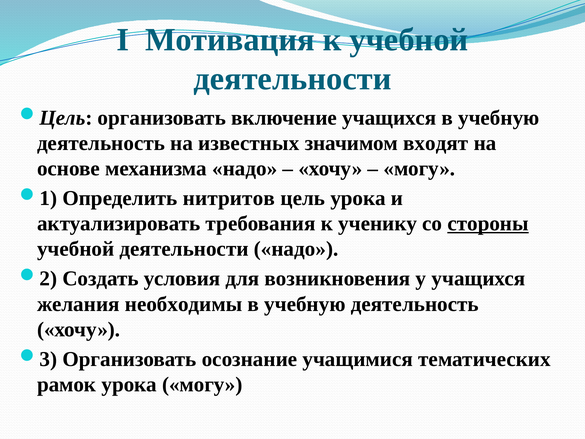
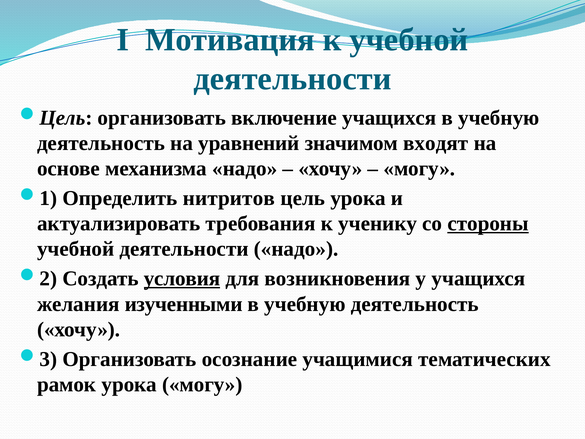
известных: известных -> уравнений (249, 143)
условия underline: none -> present (182, 278)
необходимы: необходимы -> изученными (184, 304)
